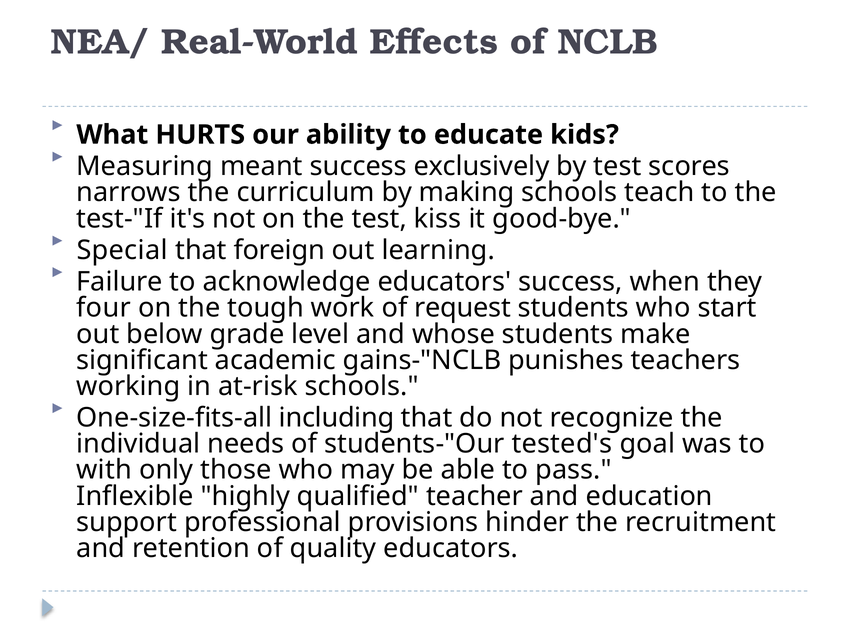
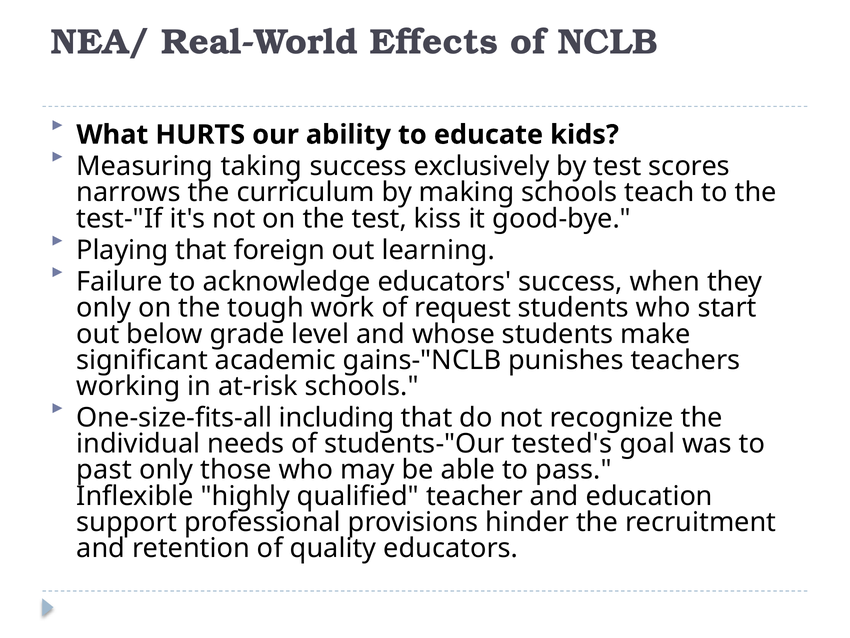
meant: meant -> taking (261, 166)
Special: Special -> Playing (122, 250)
four: four -> only (104, 308)
with: with -> past (104, 470)
